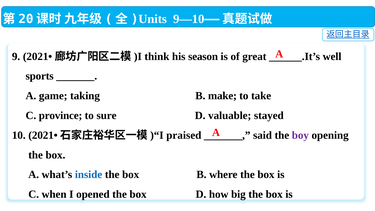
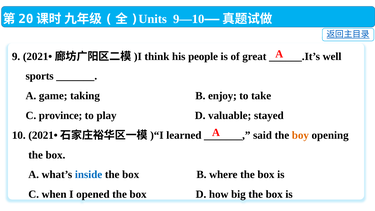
season: season -> people (203, 56)
make: make -> enjoy (222, 96)
sure: sure -> play (107, 115)
praised: praised -> learned (184, 135)
boy colour: purple -> orange (300, 135)
